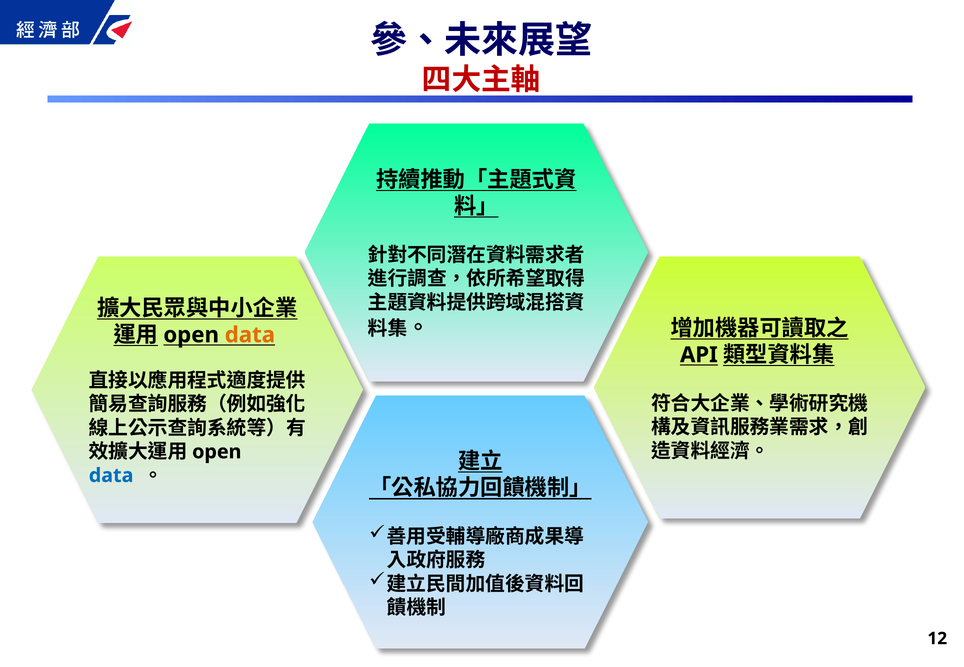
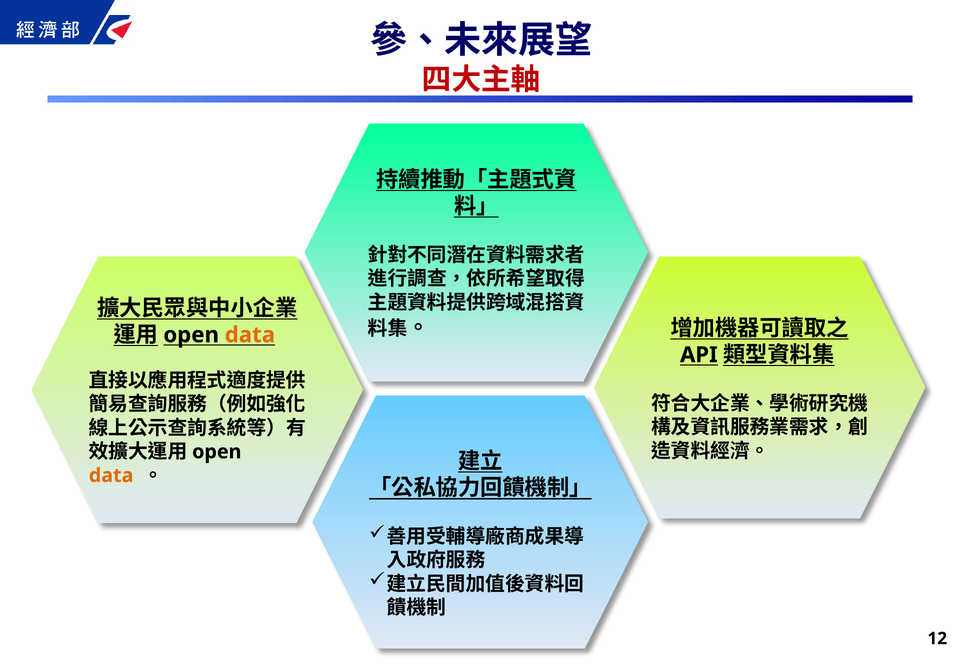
data colour: blue -> orange (111, 476)
